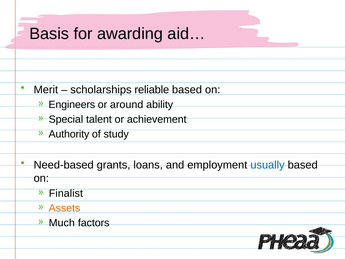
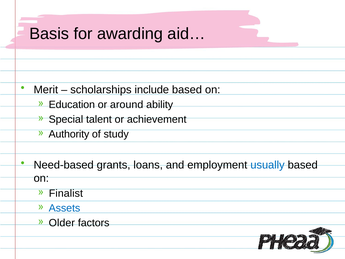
reliable: reliable -> include (152, 90)
Engineers: Engineers -> Education (72, 105)
Assets colour: orange -> blue (65, 208)
Much: Much -> Older (62, 223)
